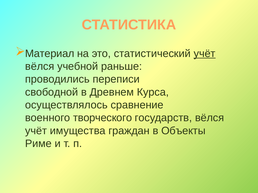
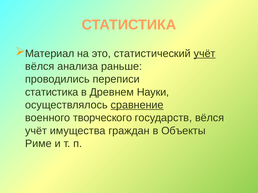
учебной: учебной -> анализа (78, 67)
свободной: свободной -> статистика (52, 92)
Курса: Курса -> Науки (153, 92)
сравнение underline: none -> present (137, 105)
